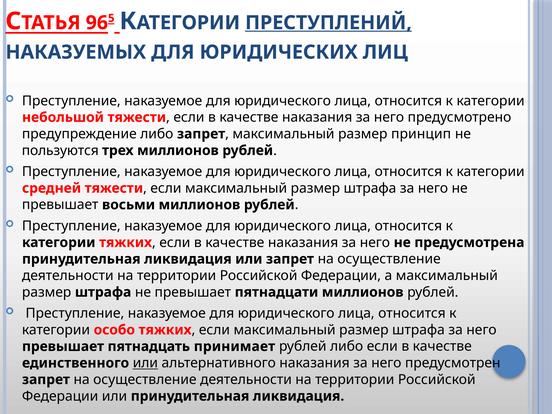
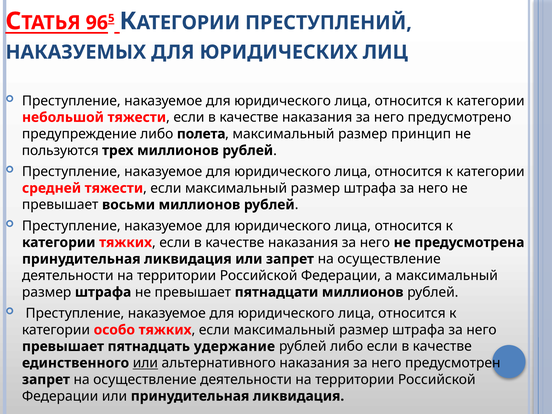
ПРЕСТУПЛЕНИЙ underline: present -> none (328, 23)
либо запрет: запрет -> полета (201, 134)
принимает: принимает -> удержание (234, 346)
